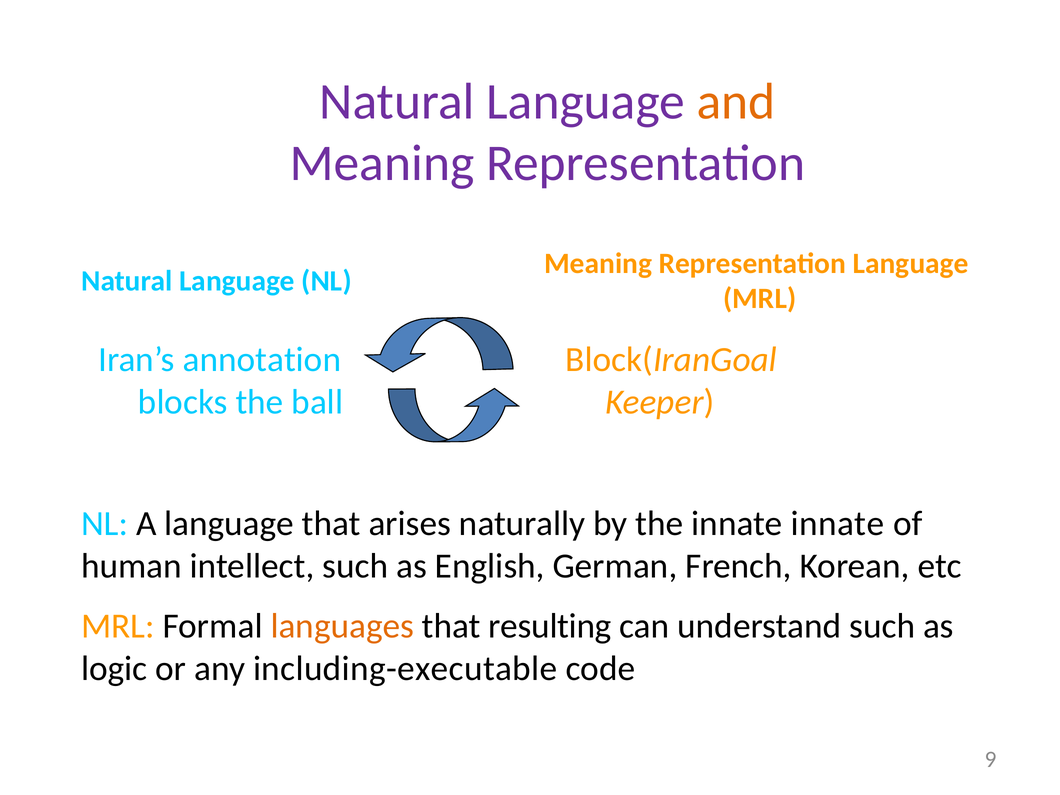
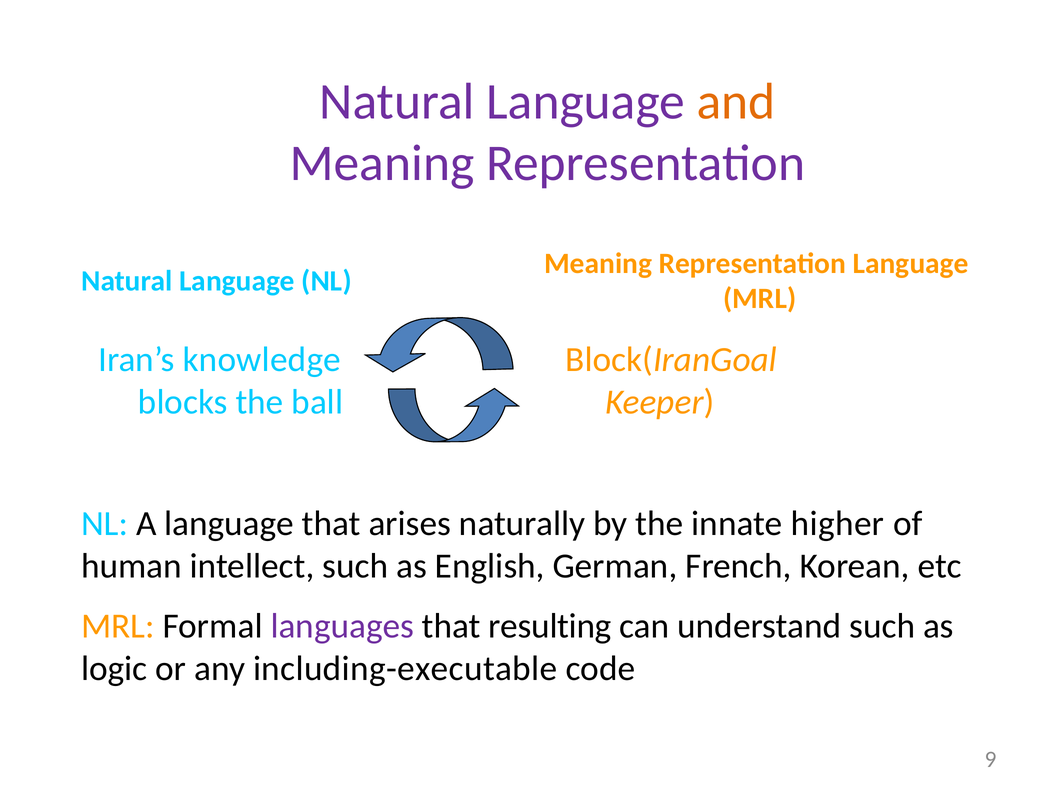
annotation: annotation -> knowledge (262, 360)
innate innate: innate -> higher (837, 524)
languages colour: orange -> purple (342, 626)
